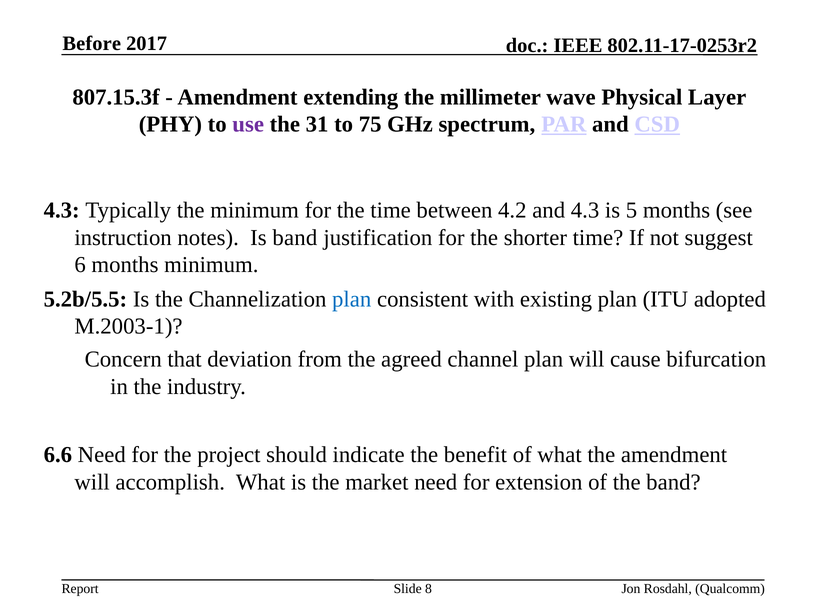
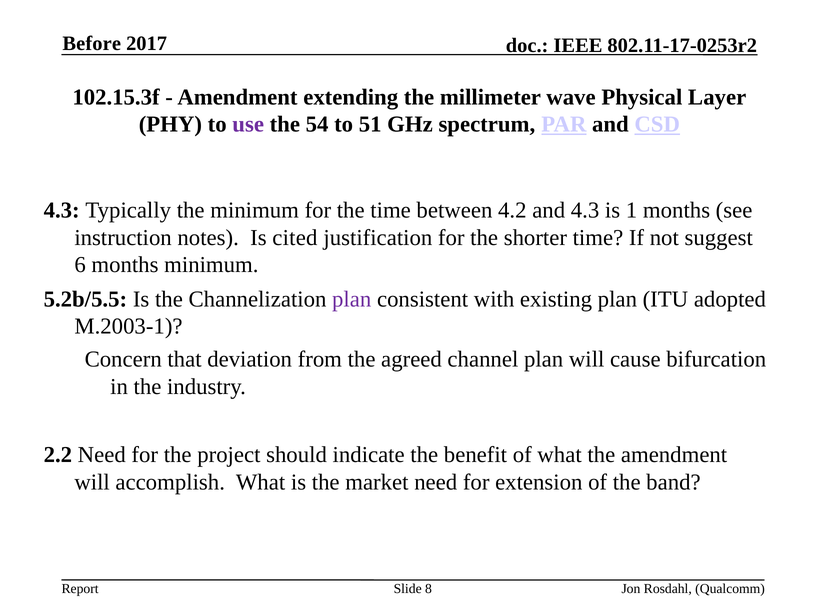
807.15.3f: 807.15.3f -> 102.15.3f (116, 97)
31: 31 -> 54 (317, 124)
75: 75 -> 51 (370, 124)
5: 5 -> 1 (631, 210)
Is band: band -> cited (295, 238)
plan colour: blue -> purple (352, 299)
6.6: 6.6 -> 2.2 (58, 455)
